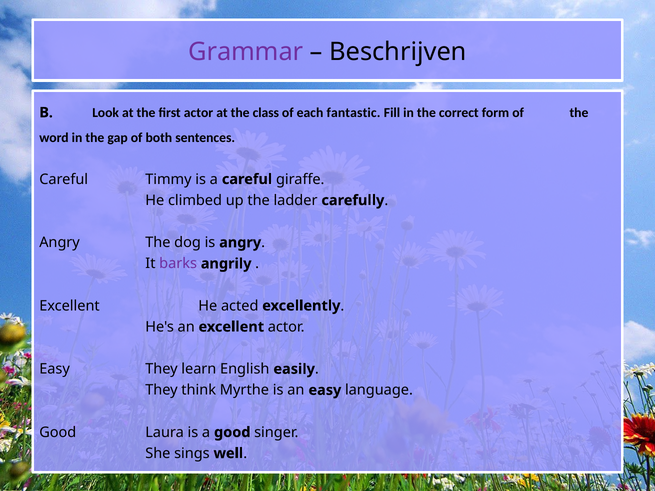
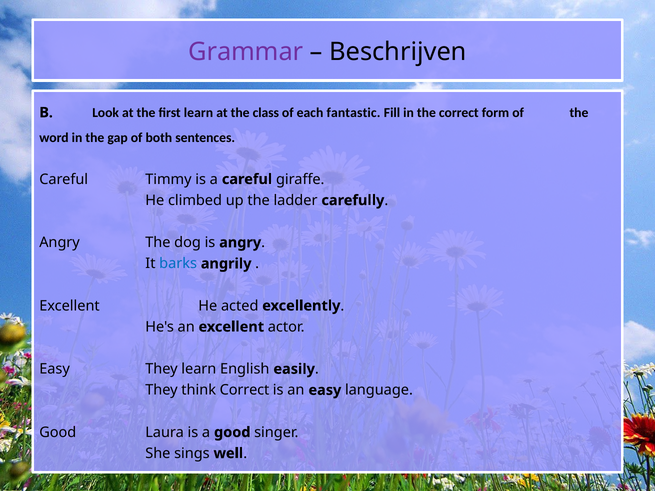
first actor: actor -> learn (198, 113)
barks colour: purple -> blue (178, 264)
think Myrthe: Myrthe -> Correct (245, 390)
